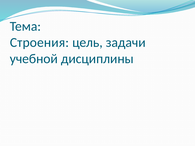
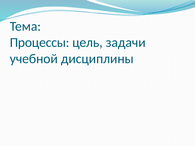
Строения: Строения -> Процессы (40, 43)
